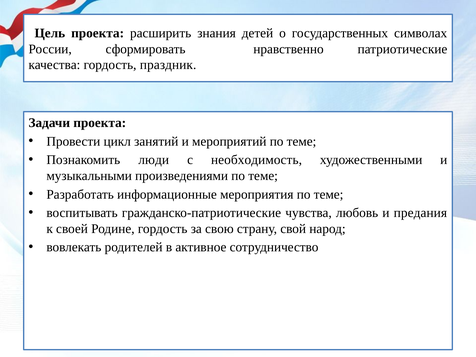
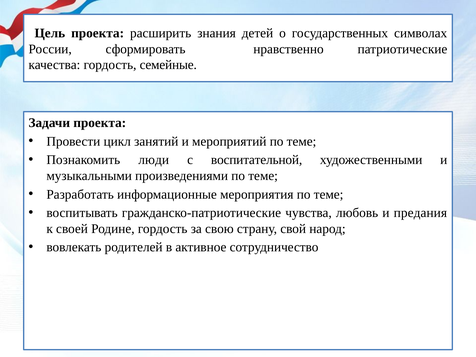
праздник: праздник -> семейные (168, 65)
необходимость: необходимость -> воспитательной (257, 160)
